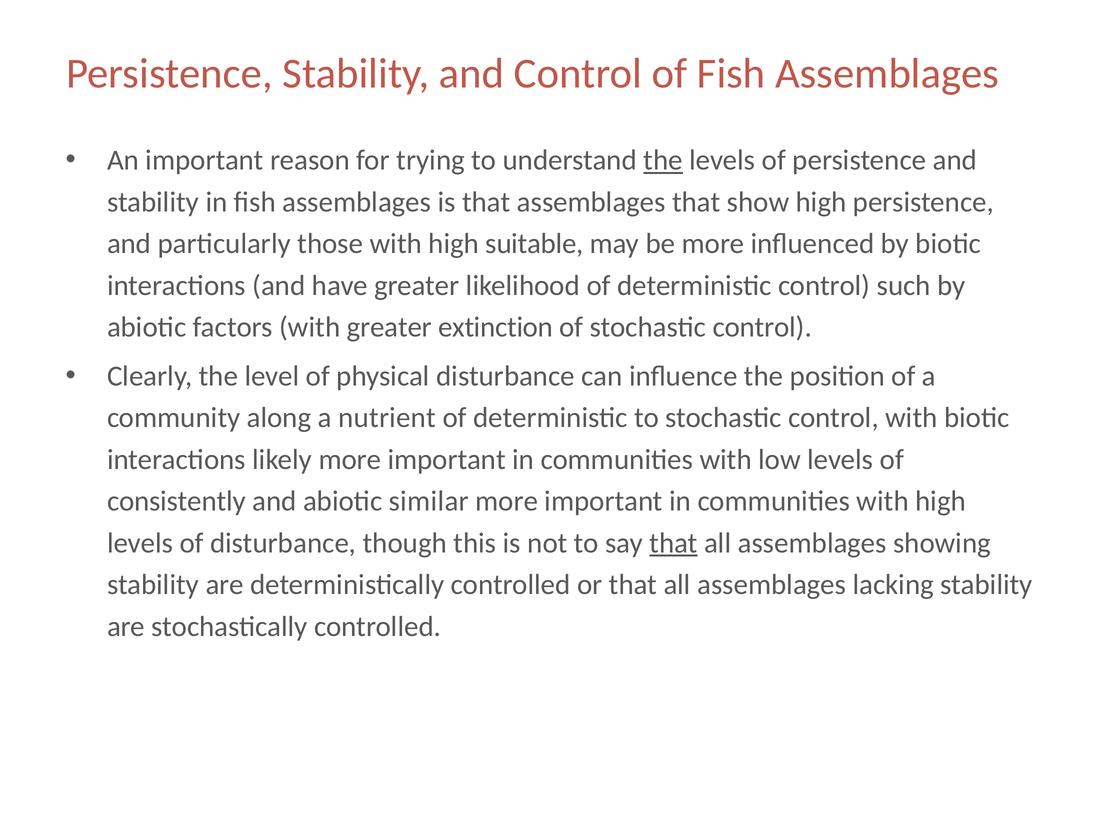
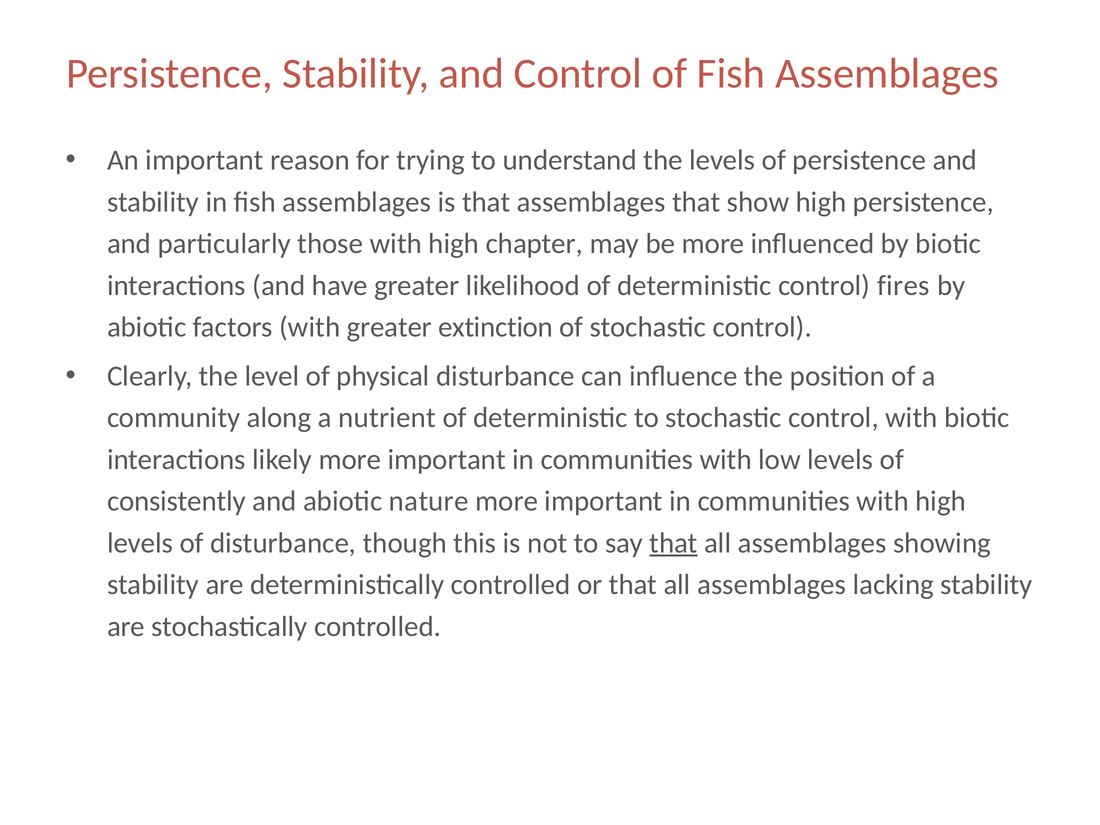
the underline: present -> none (663, 160)
suitable: suitable -> chapter (534, 244)
such: such -> fires (904, 286)
similar: similar -> nature (429, 501)
